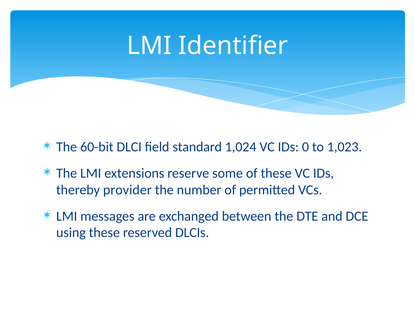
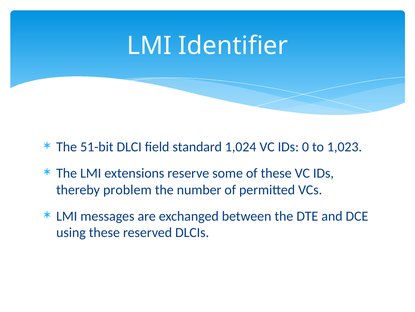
60-bit: 60-bit -> 51-bit (97, 146)
provider: provider -> problem (127, 189)
